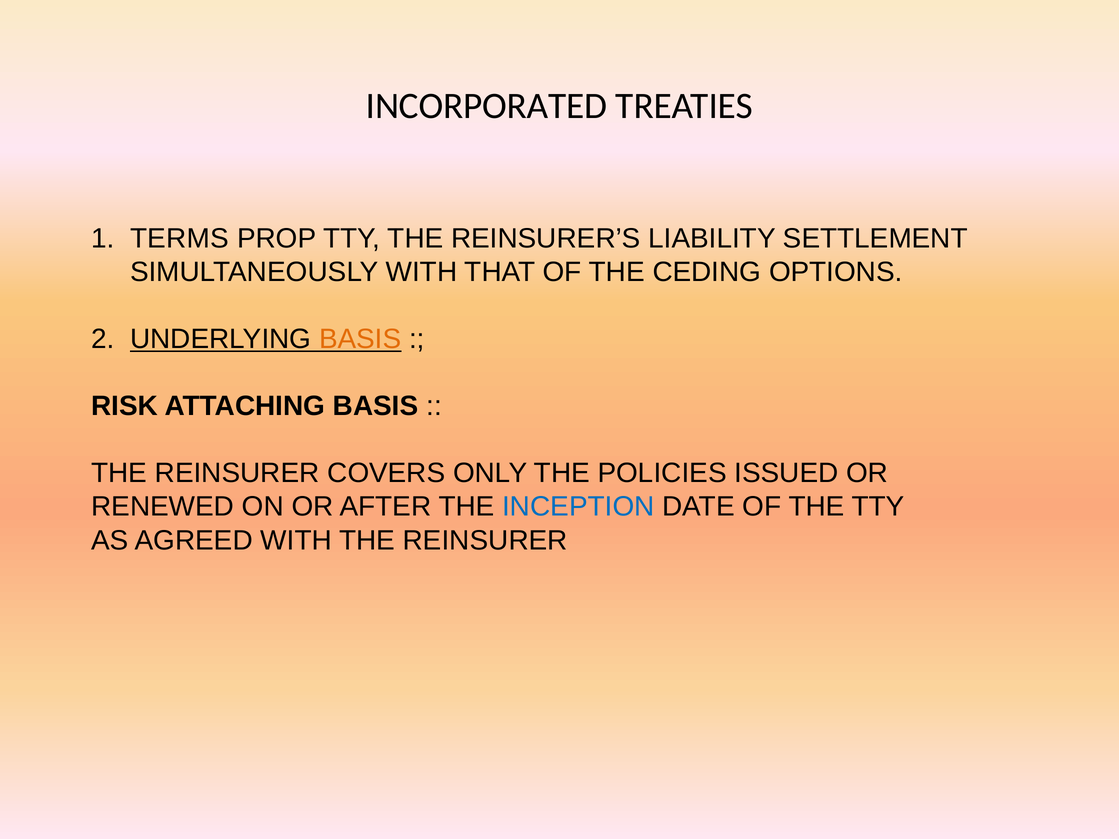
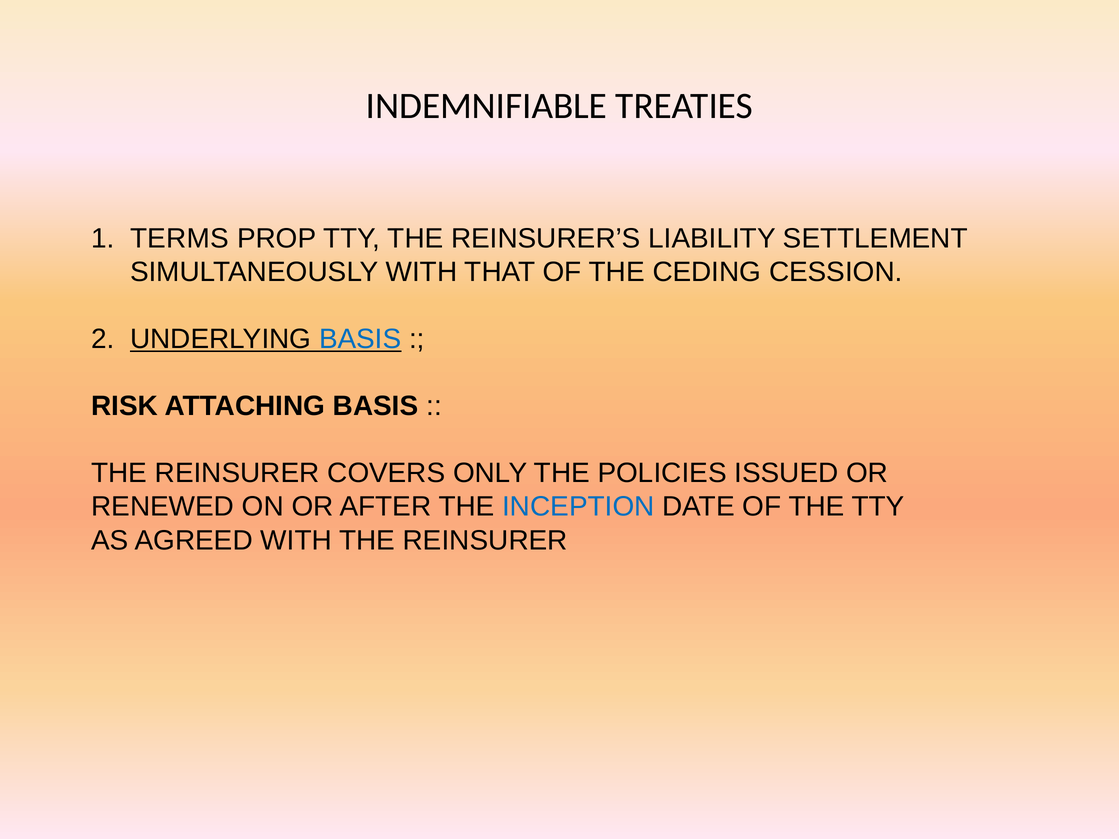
INCORPORATED: INCORPORATED -> INDEMNIFIABLE (486, 106)
OPTIONS: OPTIONS -> CESSION (836, 272)
BASIS colour: orange -> blue (360, 339)
